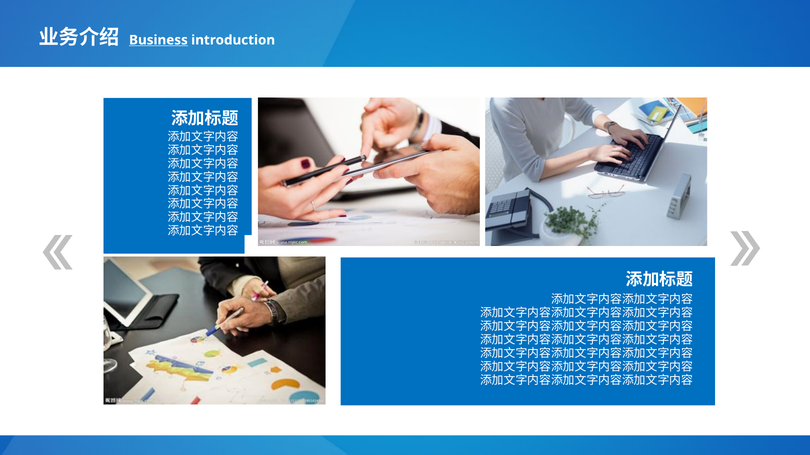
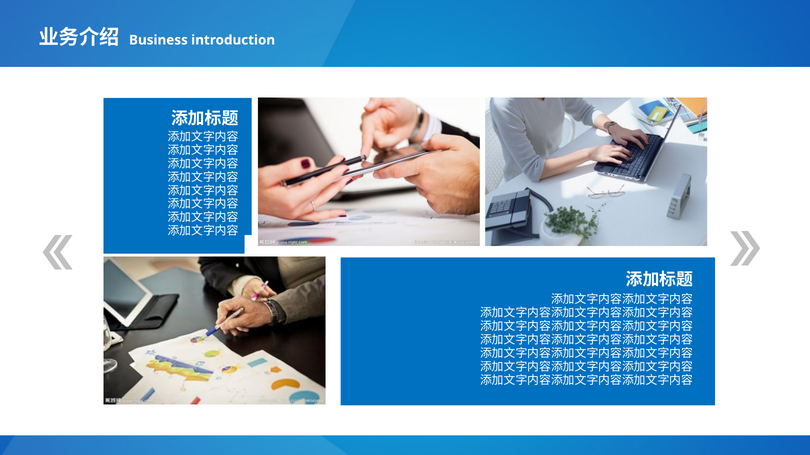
Business underline: present -> none (158, 40)
